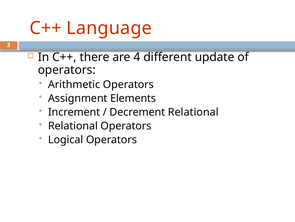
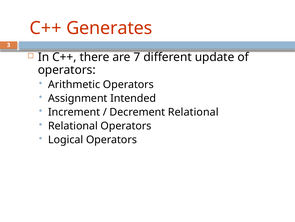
Language: Language -> Generates (109, 28)
4: 4 -> 7 (137, 57)
Elements: Elements -> Intended (133, 98)
